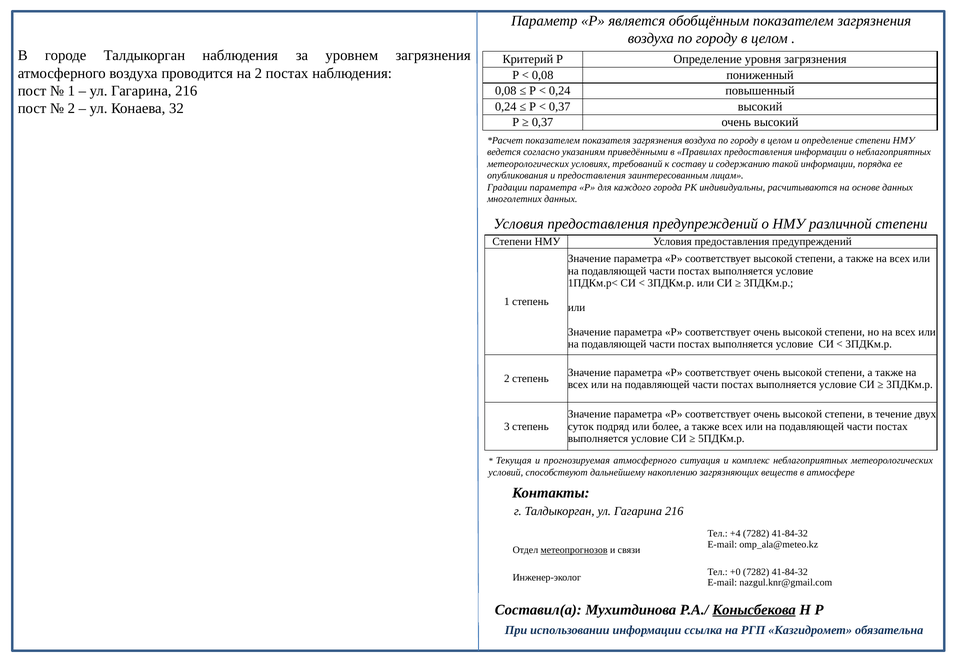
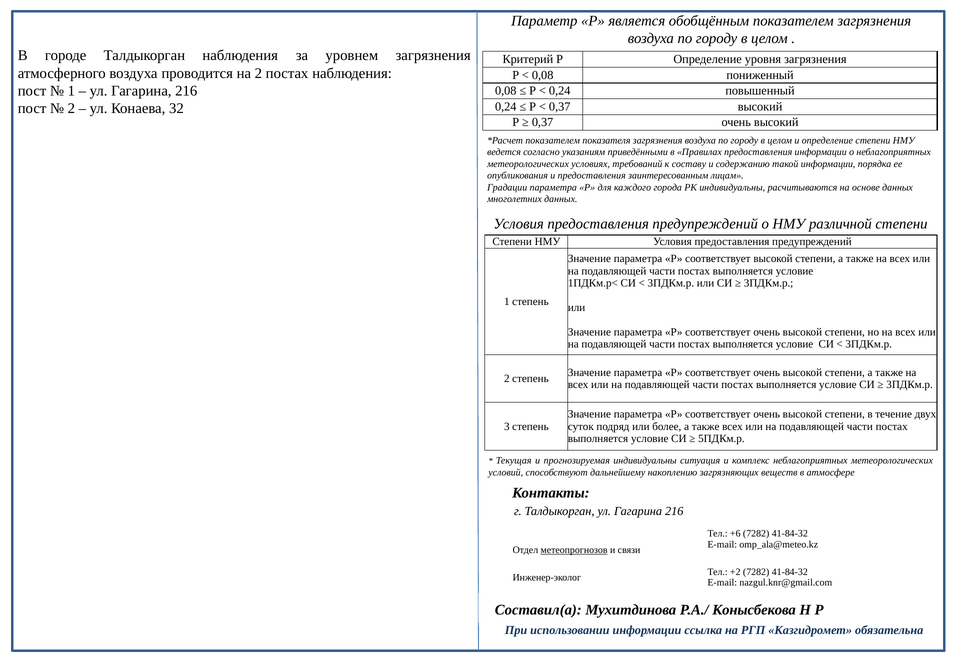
прогнозируемая атмосферного: атмосферного -> индивидуальны (645, 461)
+4: +4 -> +6 (735, 534)
+0: +0 -> +2 (735, 572)
Конысбекова underline: present -> none (754, 610)
